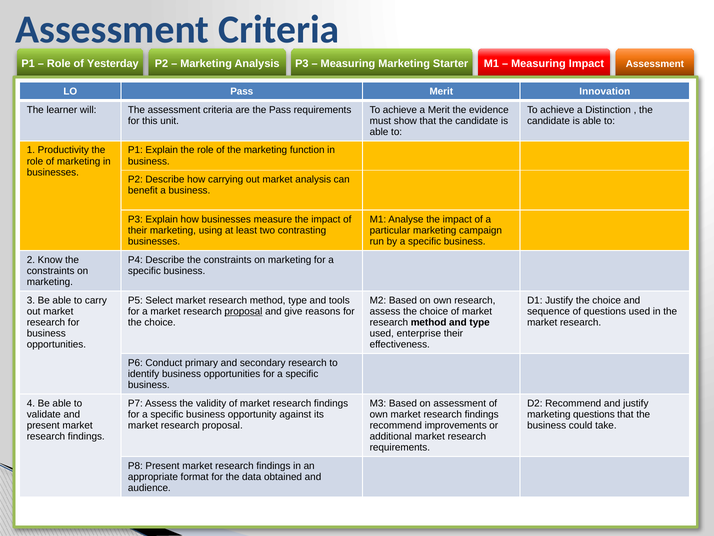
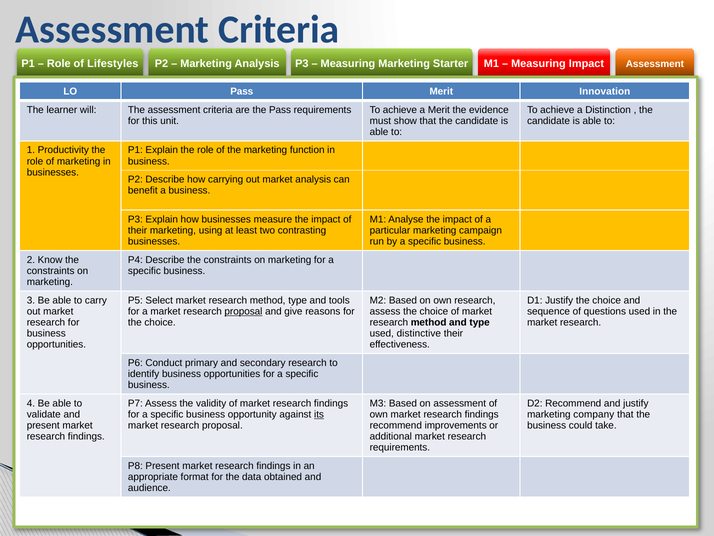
Yesterday: Yesterday -> Lifestyles (113, 64)
enterprise: enterprise -> distinctive (419, 333)
its underline: none -> present (319, 414)
marketing questions: questions -> company (594, 414)
